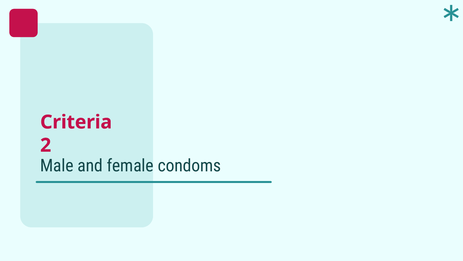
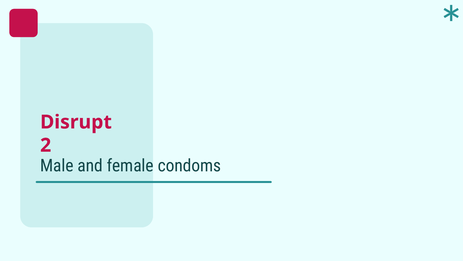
Criteria: Criteria -> Disrupt (76, 122)
